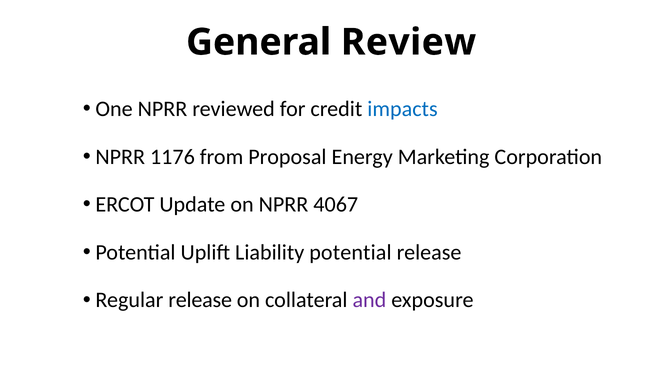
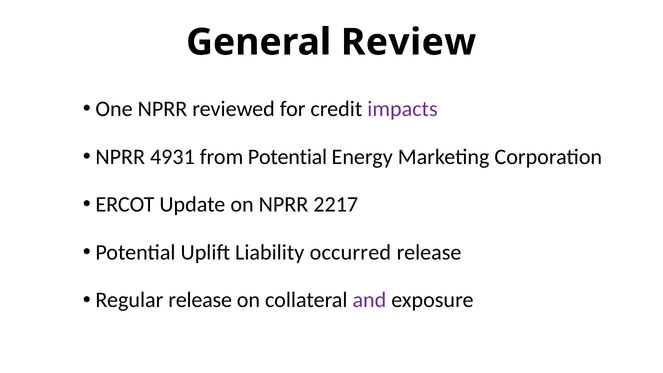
impacts colour: blue -> purple (402, 109)
1176: 1176 -> 4931 (172, 157)
from Proposal: Proposal -> Potential (288, 157)
4067: 4067 -> 2217 (336, 204)
Liability potential: potential -> occurred (350, 252)
